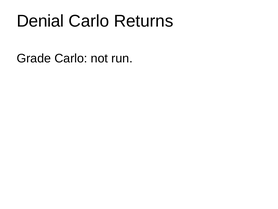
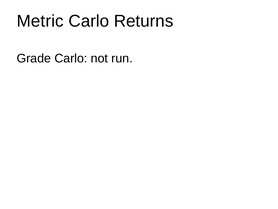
Denial: Denial -> Metric (40, 21)
